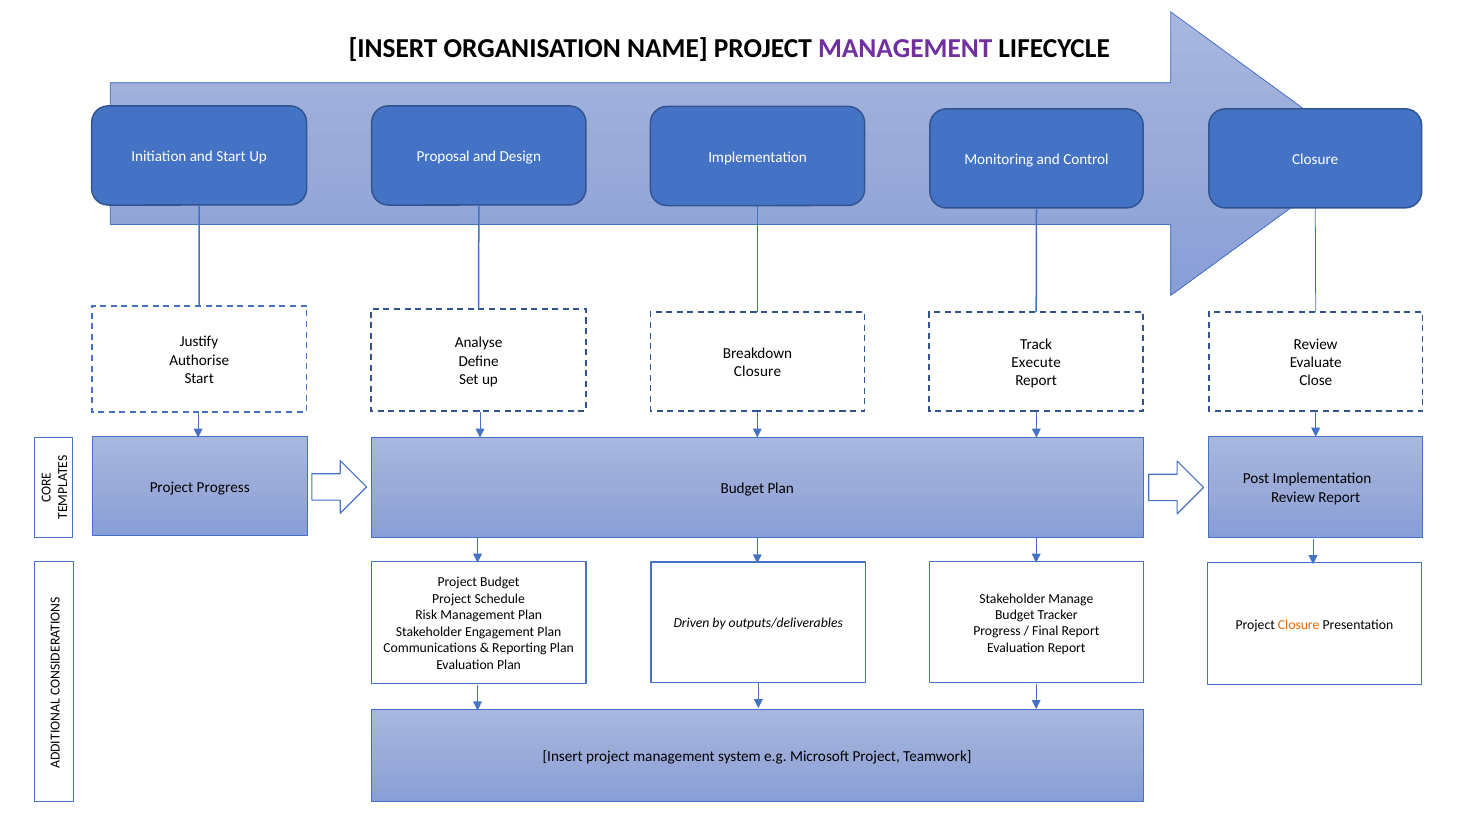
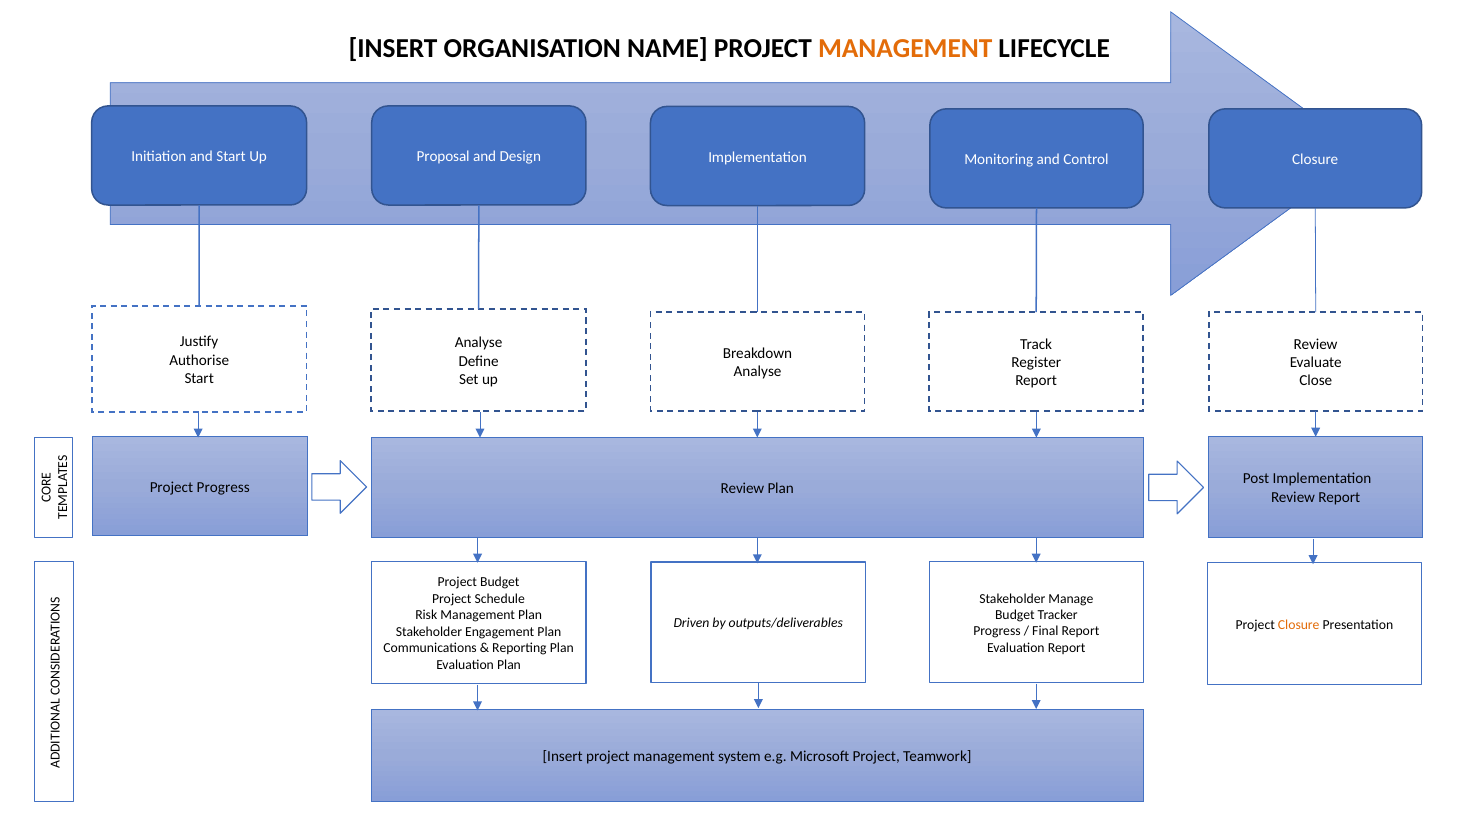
MANAGEMENT colour: purple -> orange (905, 48)
Execute: Execute -> Register (1036, 363)
Closure: Closure -> Analyse (758, 372)
Budget: Budget -> Review (742, 488)
